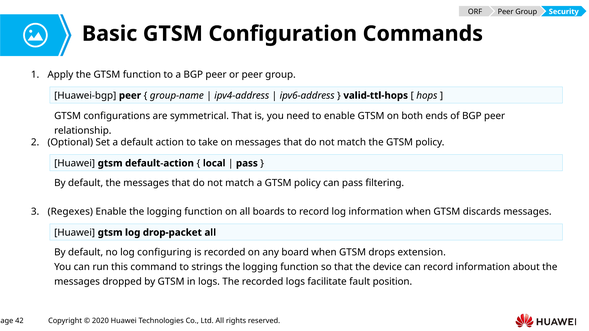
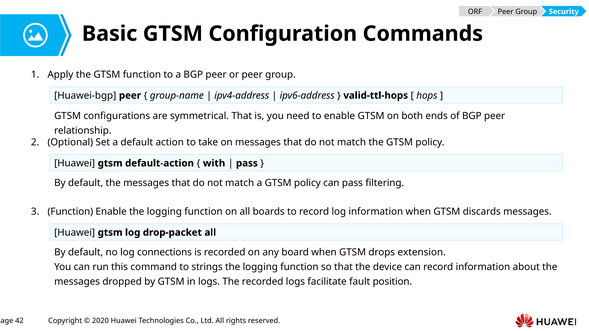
local: local -> with (214, 163)
Regexes: Regexes -> Function (70, 212)
configuring: configuring -> connections (165, 253)
